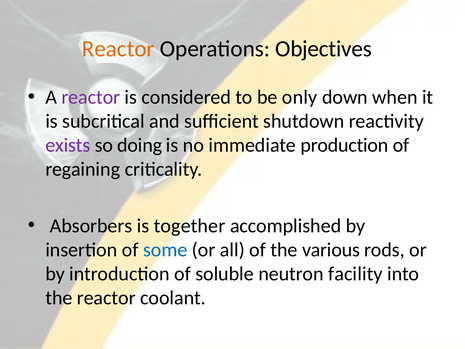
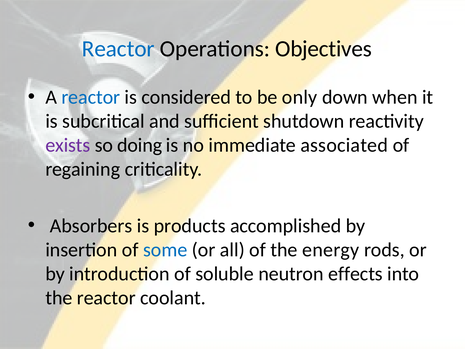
Reactor colour: orange -> blue (118, 49)
reactor colour: purple -> blue (91, 97)
production: production -> associated (344, 145)
together: together -> products (190, 226)
various: various -> energy (331, 250)
facility: facility -> effects (355, 274)
